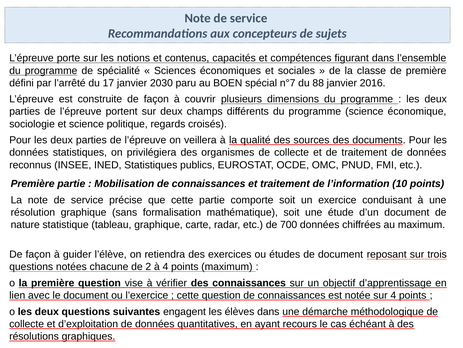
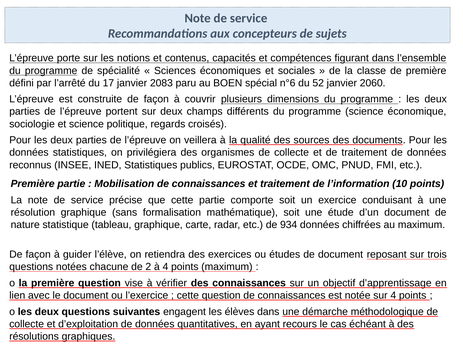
2030: 2030 -> 2083 (161, 83)
n°7: n°7 -> n°6 (288, 83)
88: 88 -> 52 (318, 83)
2016: 2016 -> 2060 (373, 83)
700: 700 -> 934 (289, 224)
